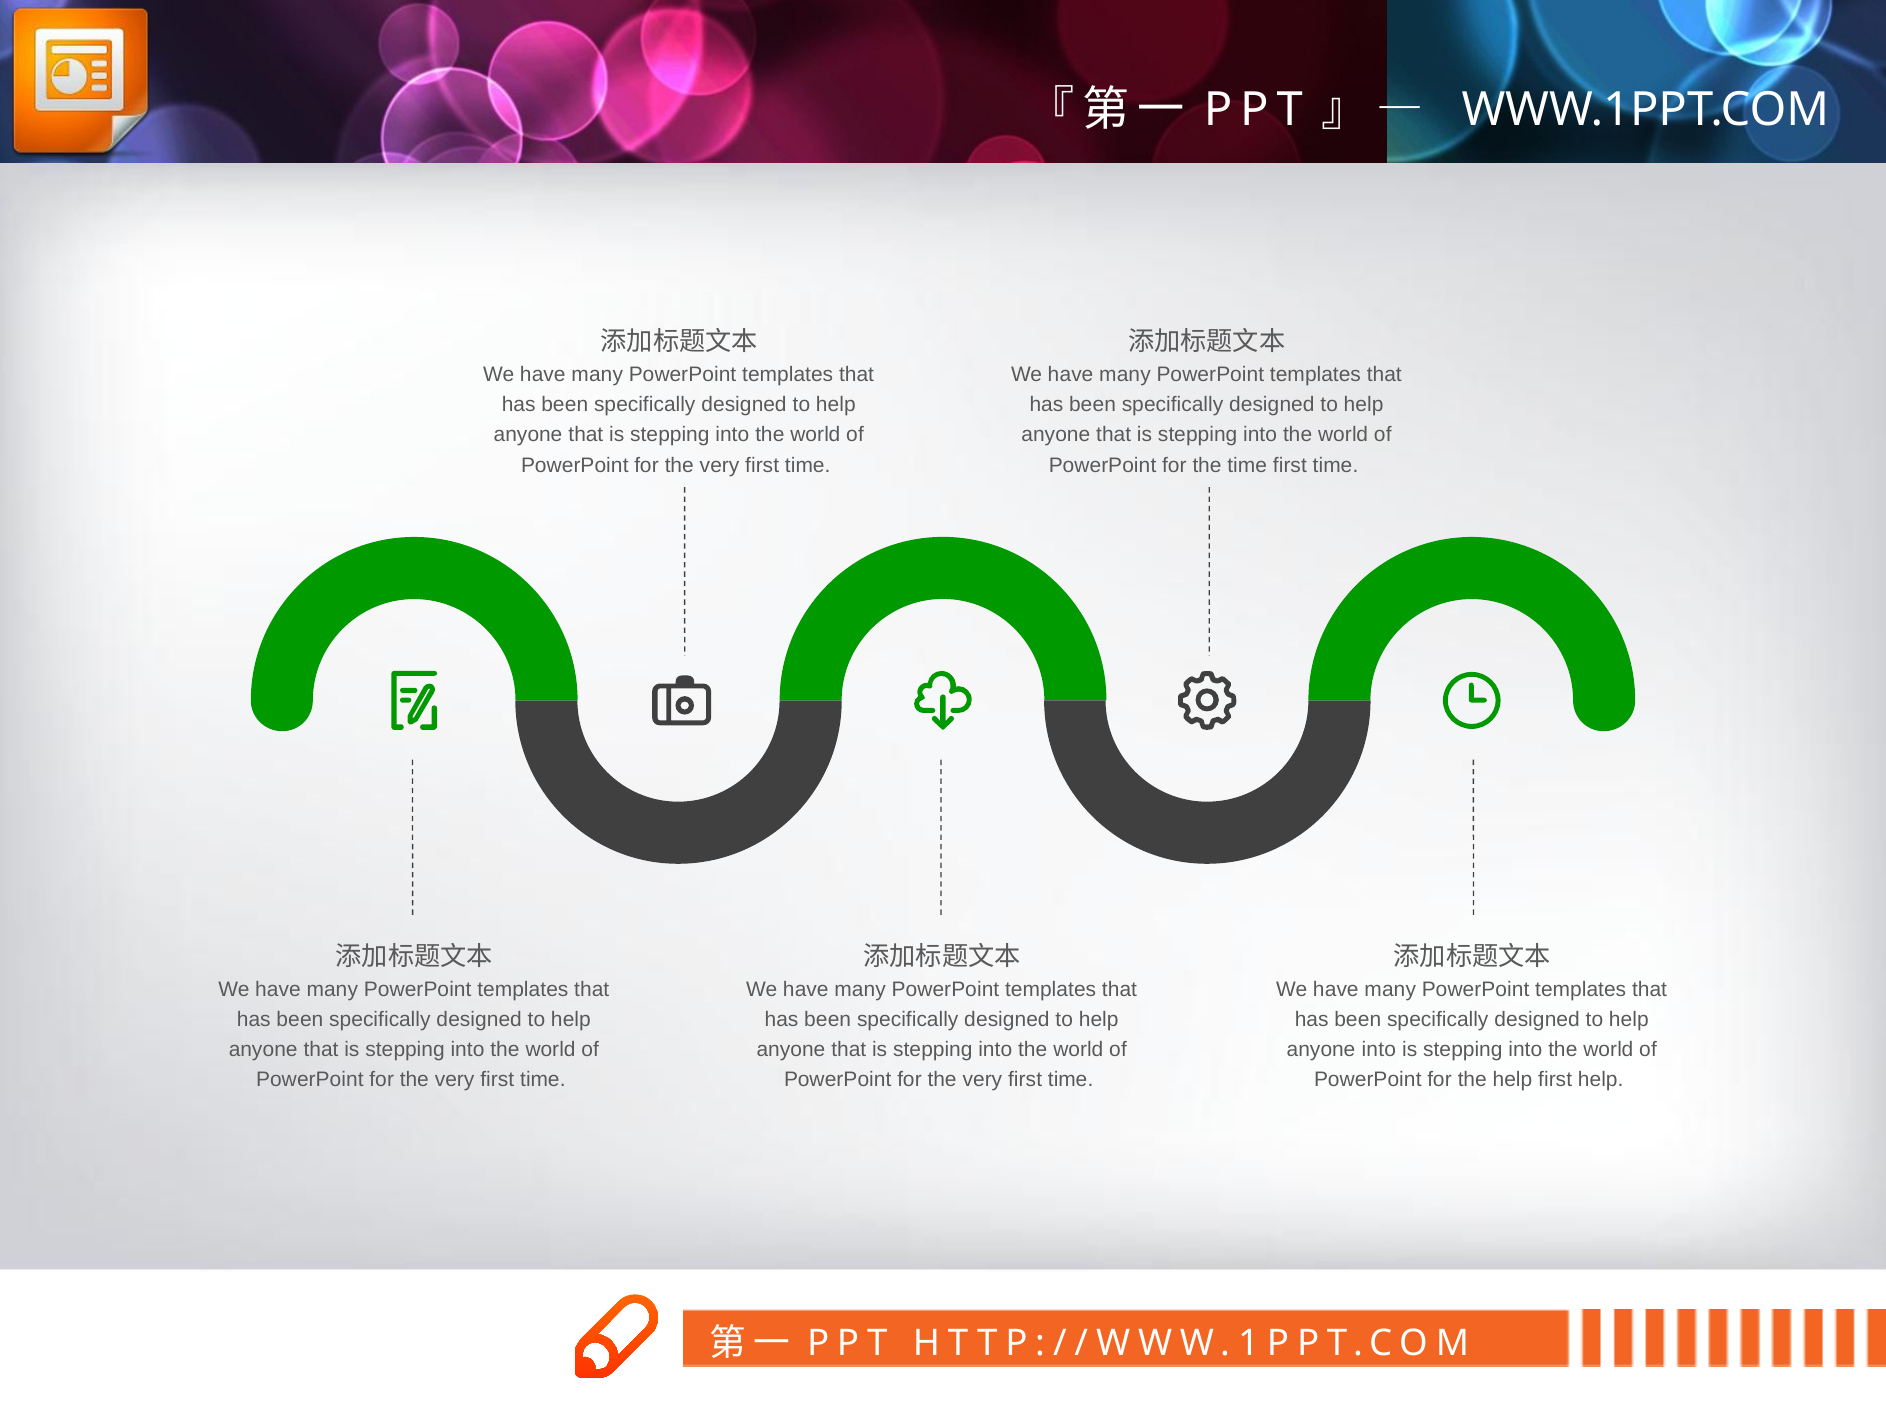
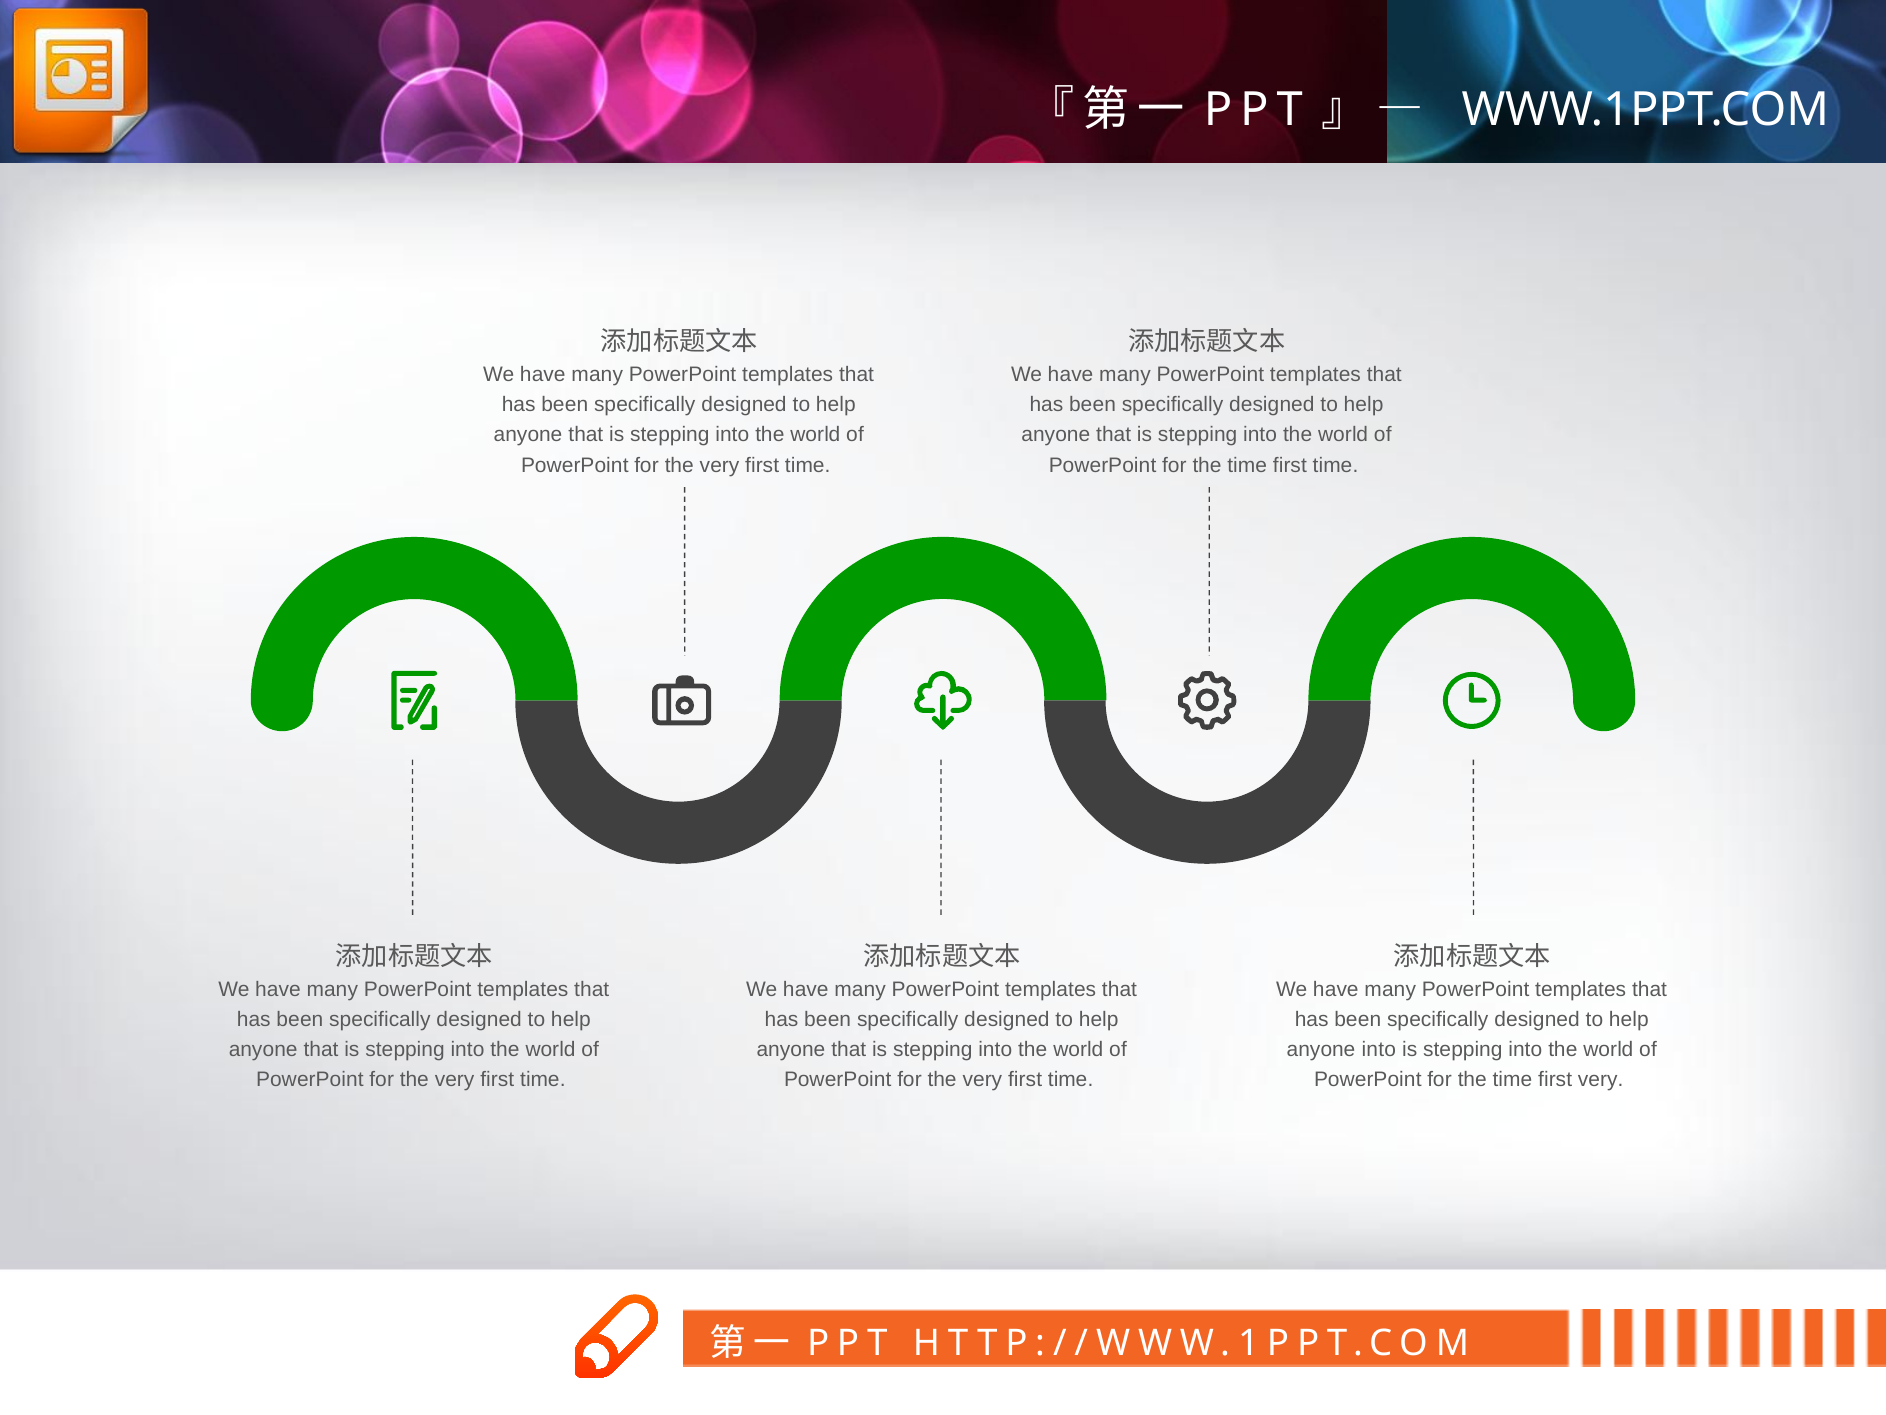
help: help -> time (1512, 1080)
first help: help -> very (1601, 1080)
